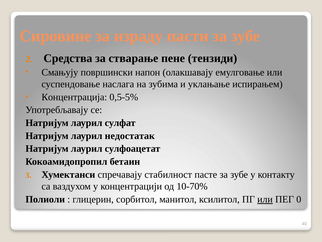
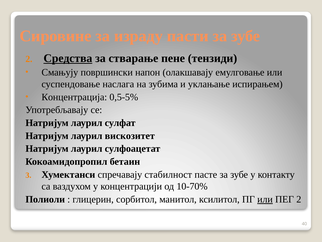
Средства underline: none -> present (68, 58)
недостатак: недостатак -> вискозитет (130, 136)
ПЕГ 0: 0 -> 2 (299, 199)
